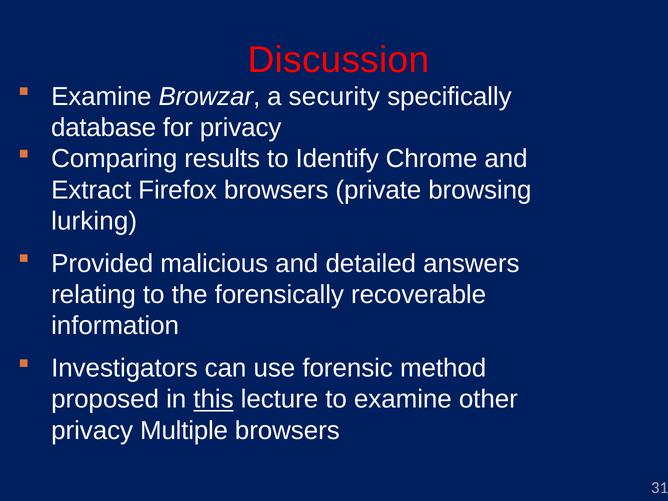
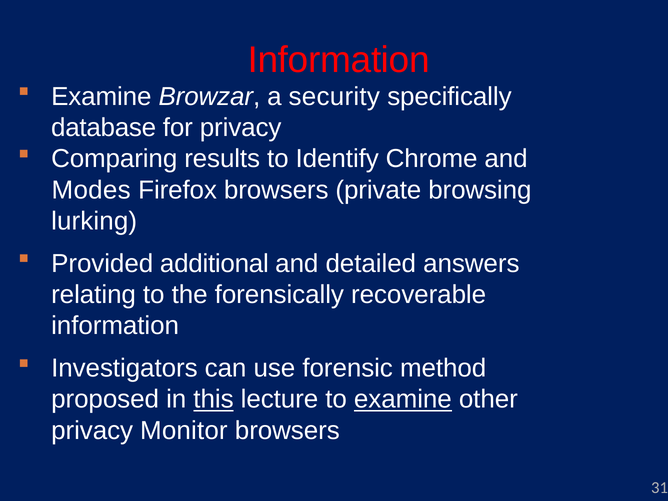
Discussion: Discussion -> Information (339, 60)
Extract: Extract -> Modes (91, 190)
malicious: malicious -> additional (214, 264)
examine underline: none -> present (403, 399)
Multiple: Multiple -> Monitor (184, 431)
